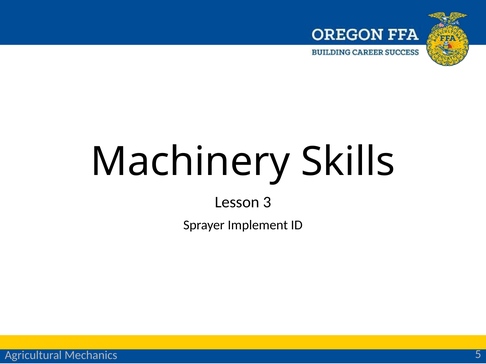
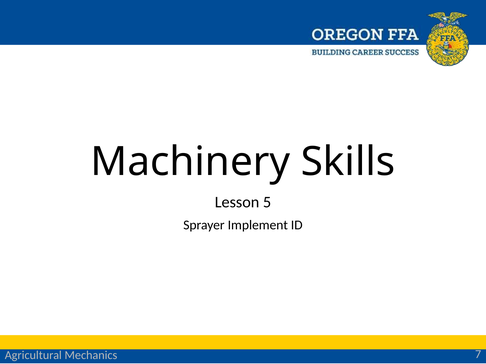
3: 3 -> 5 (267, 203)
5: 5 -> 7 (478, 355)
